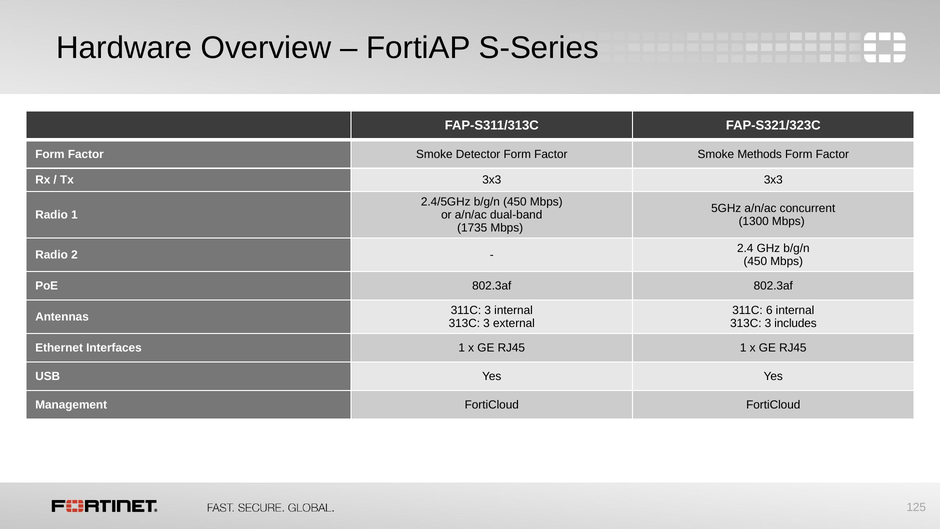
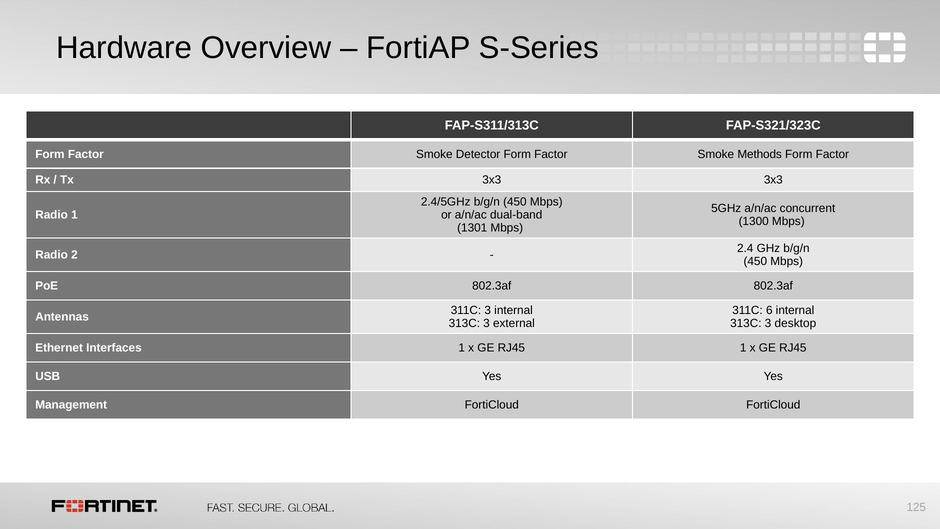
1735: 1735 -> 1301 (472, 228)
includes: includes -> desktop (795, 323)
